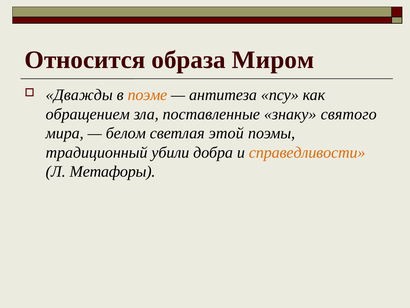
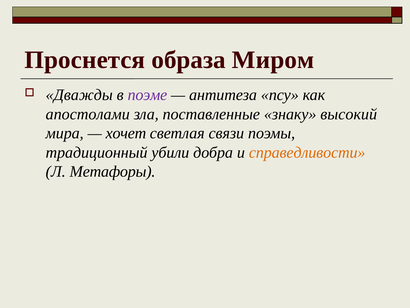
Относится: Относится -> Проснется (85, 60)
поэме colour: orange -> purple (147, 95)
обращением: обращением -> апостолами (88, 114)
святого: святого -> высокий (349, 114)
белом: белом -> хочет (126, 133)
этой: этой -> связи (226, 133)
